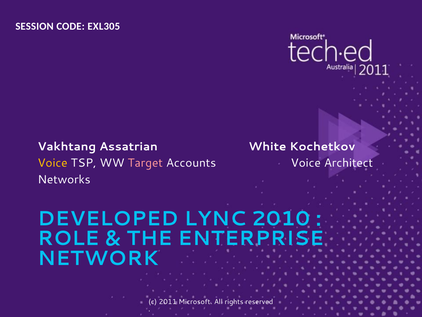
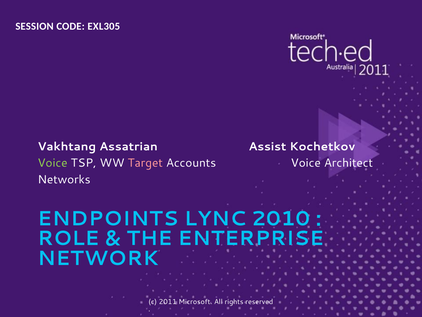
White: White -> Assist (267, 146)
Voice colour: yellow -> light green (53, 163)
DEVELOPED: DEVELOPED -> ENDPOINTS (108, 218)
